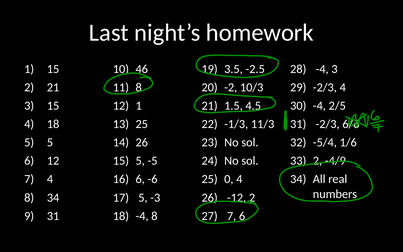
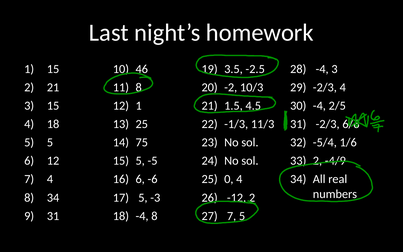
26: 26 -> 75 (142, 142)
7 6: 6 -> 5 (242, 216)
